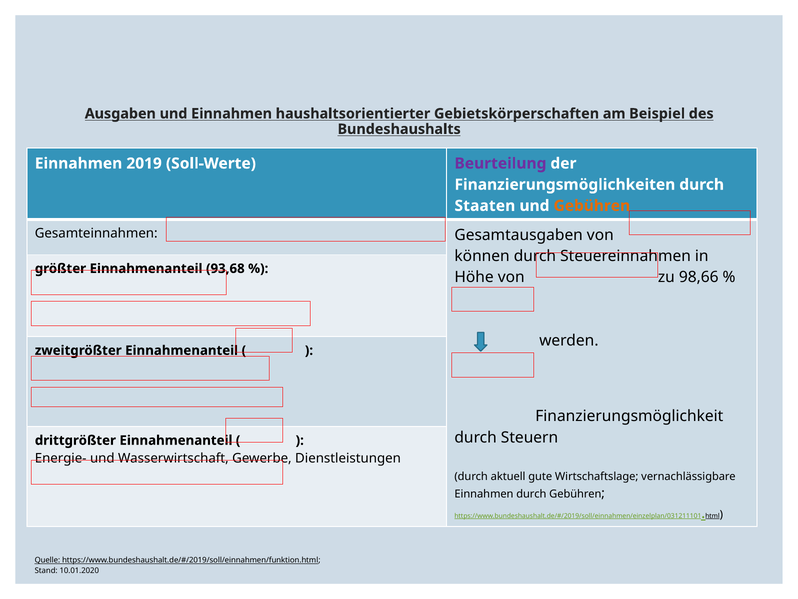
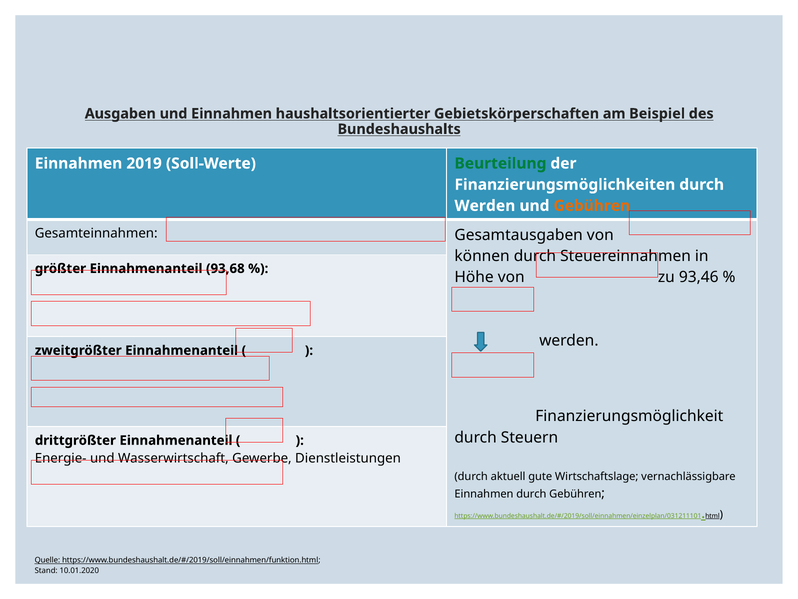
Beurteilung colour: purple -> green (500, 163)
Staaten: Staaten -> Werden (485, 206)
98,66: 98,66 -> 93,46 (699, 277)
